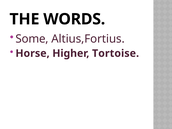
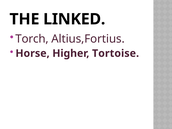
WORDS: WORDS -> LINKED (74, 19)
Some: Some -> Torch (32, 39)
